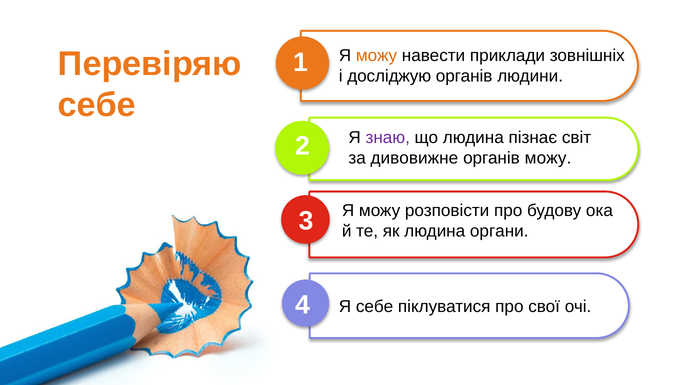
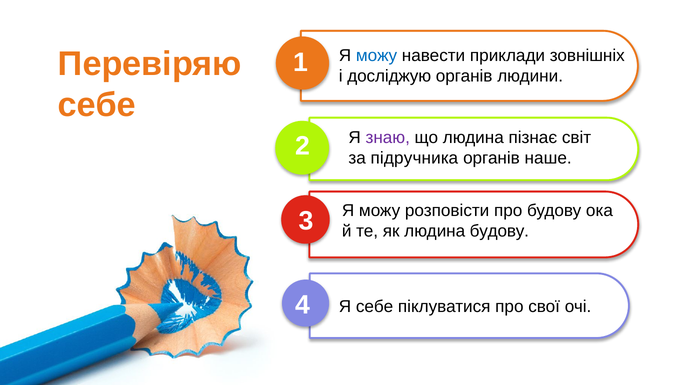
можу colour: orange -> blue (376, 56)
дивовижне: дивовижне -> підручника (414, 158)
органів можу: можу -> наше (548, 158)
людина органи: органи -> будову (499, 231)
